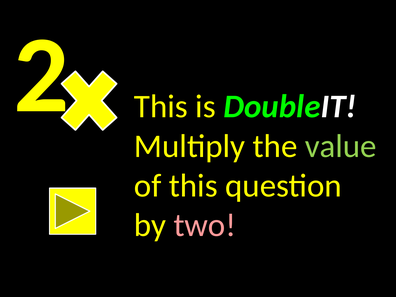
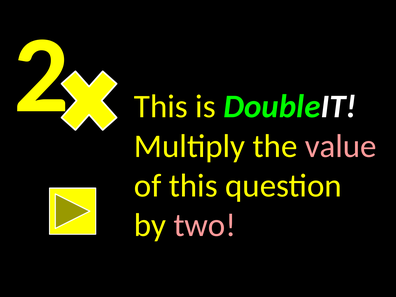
value colour: light green -> pink (341, 146)
